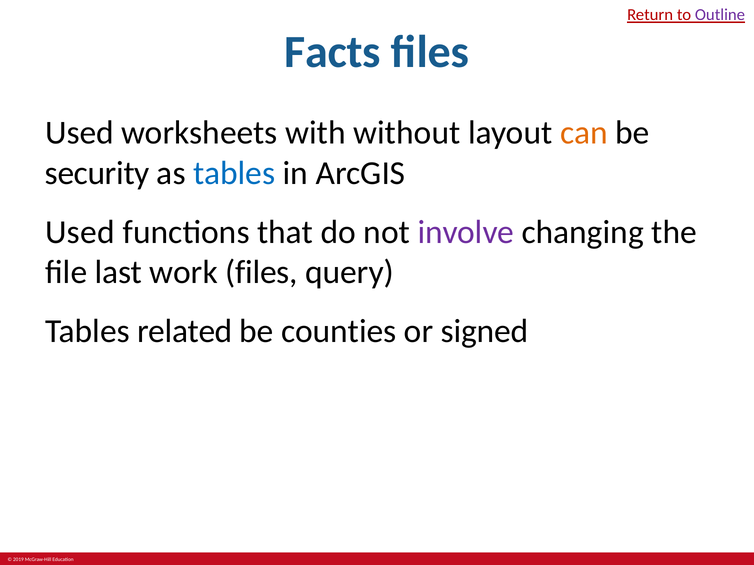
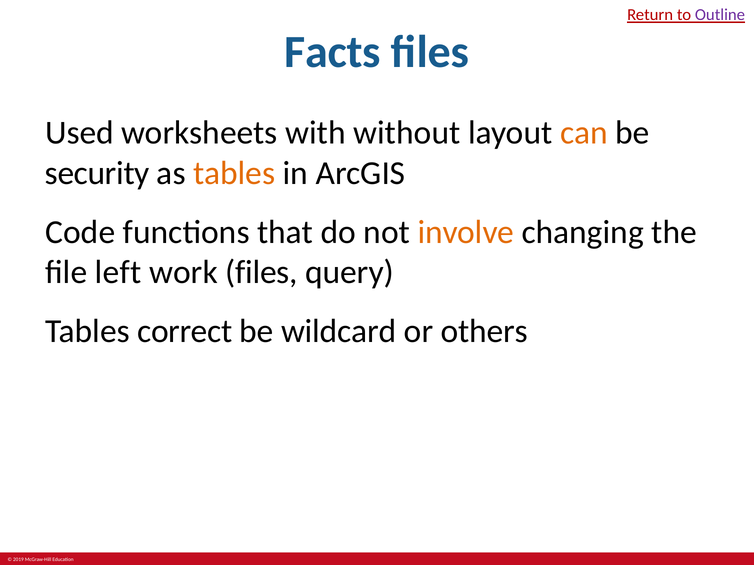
tables colour: blue -> orange (234, 173)
Used: Used -> Code (80, 232)
involve colour: purple -> orange (466, 232)
last: last -> left (118, 272)
related: related -> correct (185, 332)
counties: counties -> wildcard (339, 332)
signed: signed -> others (484, 332)
